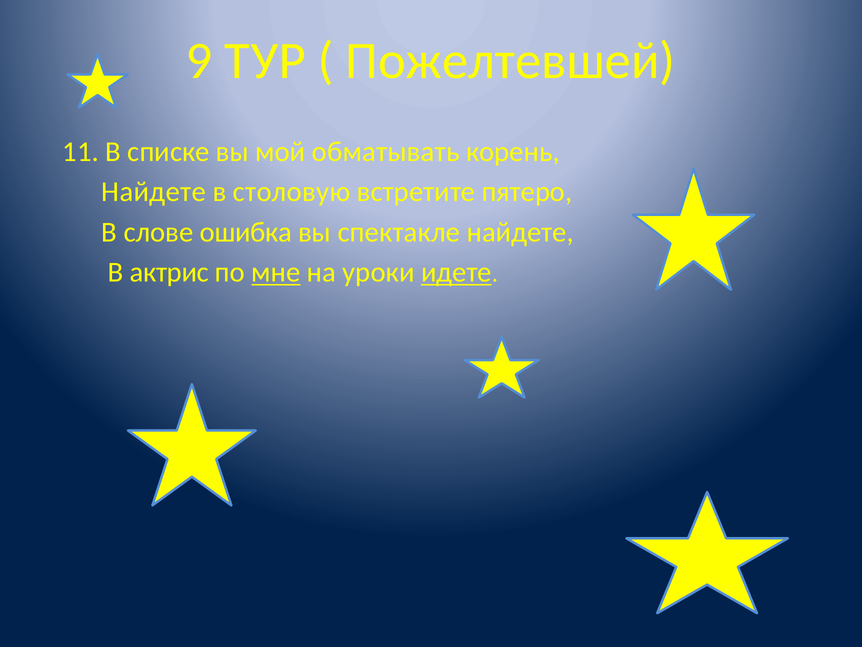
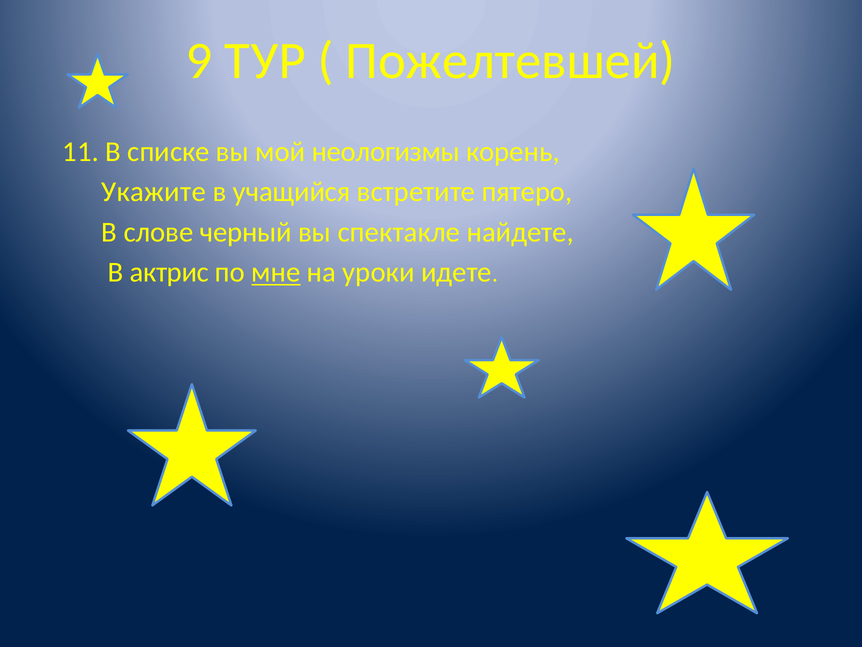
обматывать: обматывать -> неологизмы (386, 152)
Найдете: Найдете -> Укажите (154, 192)
столовую: столовую -> учащийся (292, 192)
ошибка: ошибка -> черный (246, 232)
идете underline: present -> none (456, 272)
